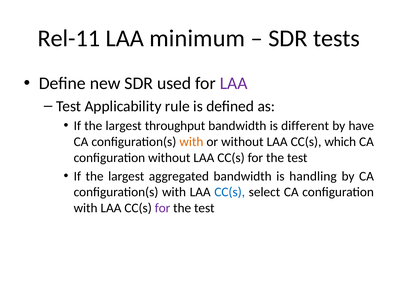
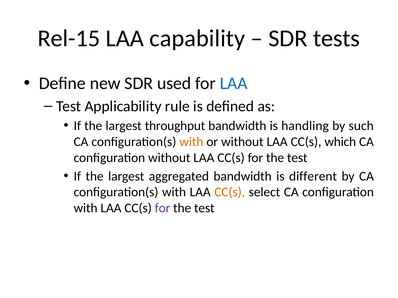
Rel-11: Rel-11 -> Rel-15 (69, 39)
minimum: minimum -> capability (197, 39)
LAA colour: purple -> blue (234, 84)
different: different -> handling (305, 126)
have: have -> such (361, 126)
handling: handling -> different (313, 176)
CC(s colour: blue -> orange (230, 192)
